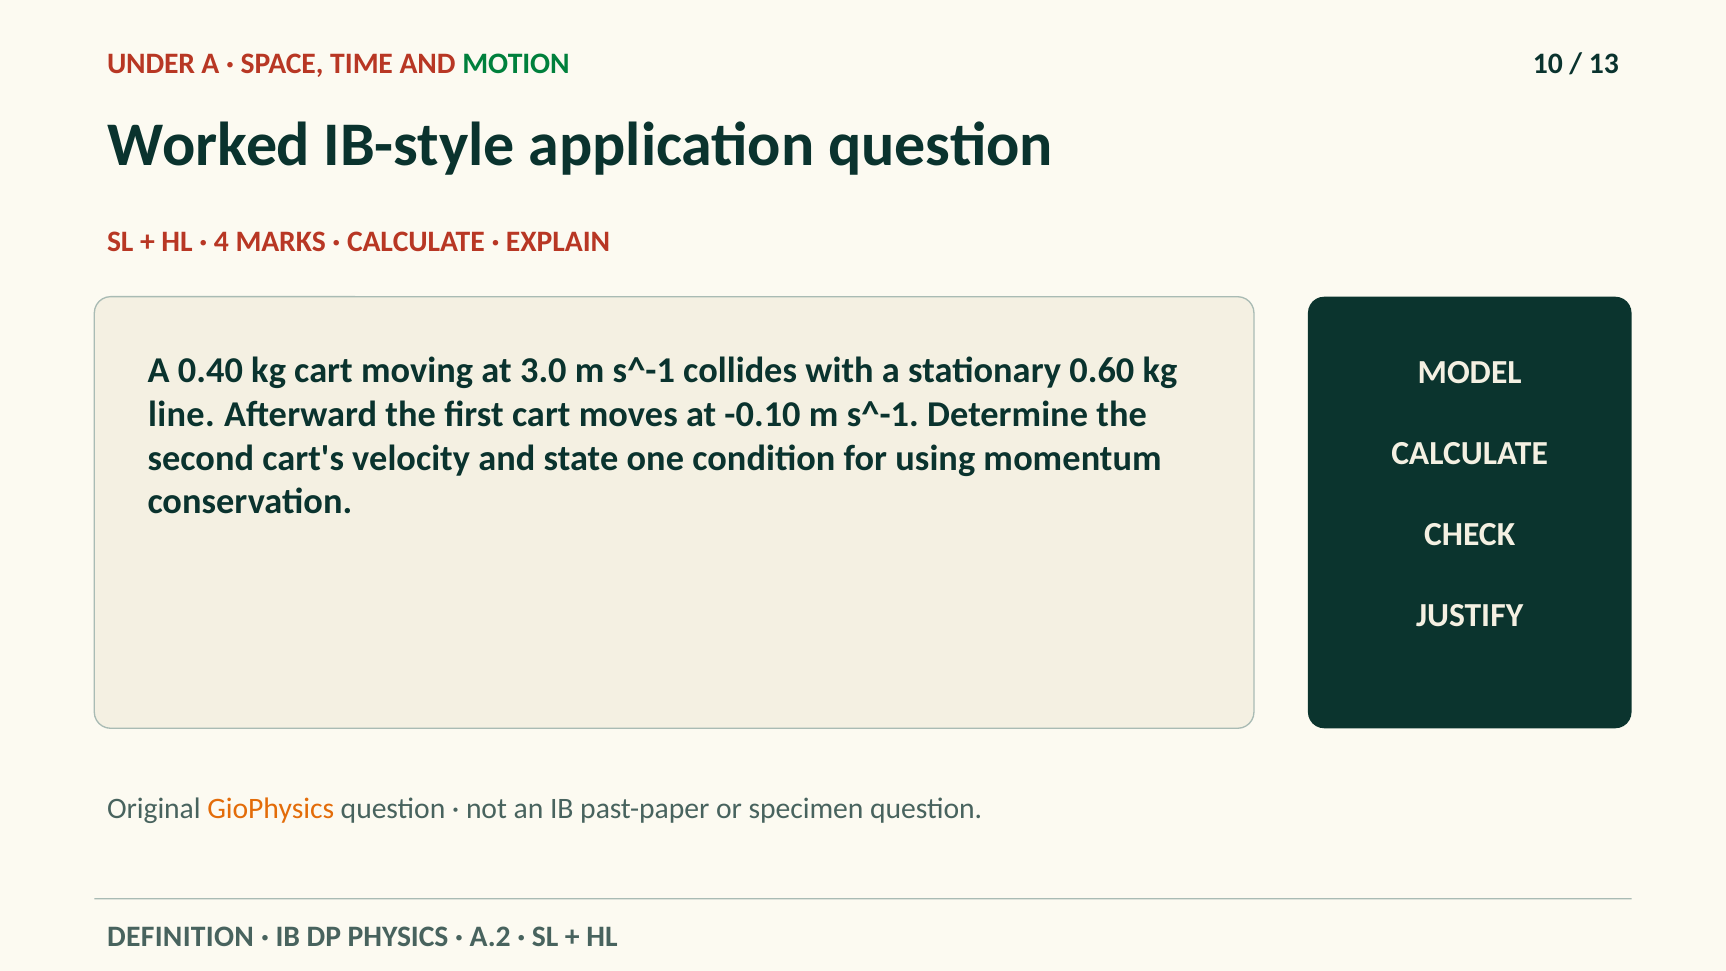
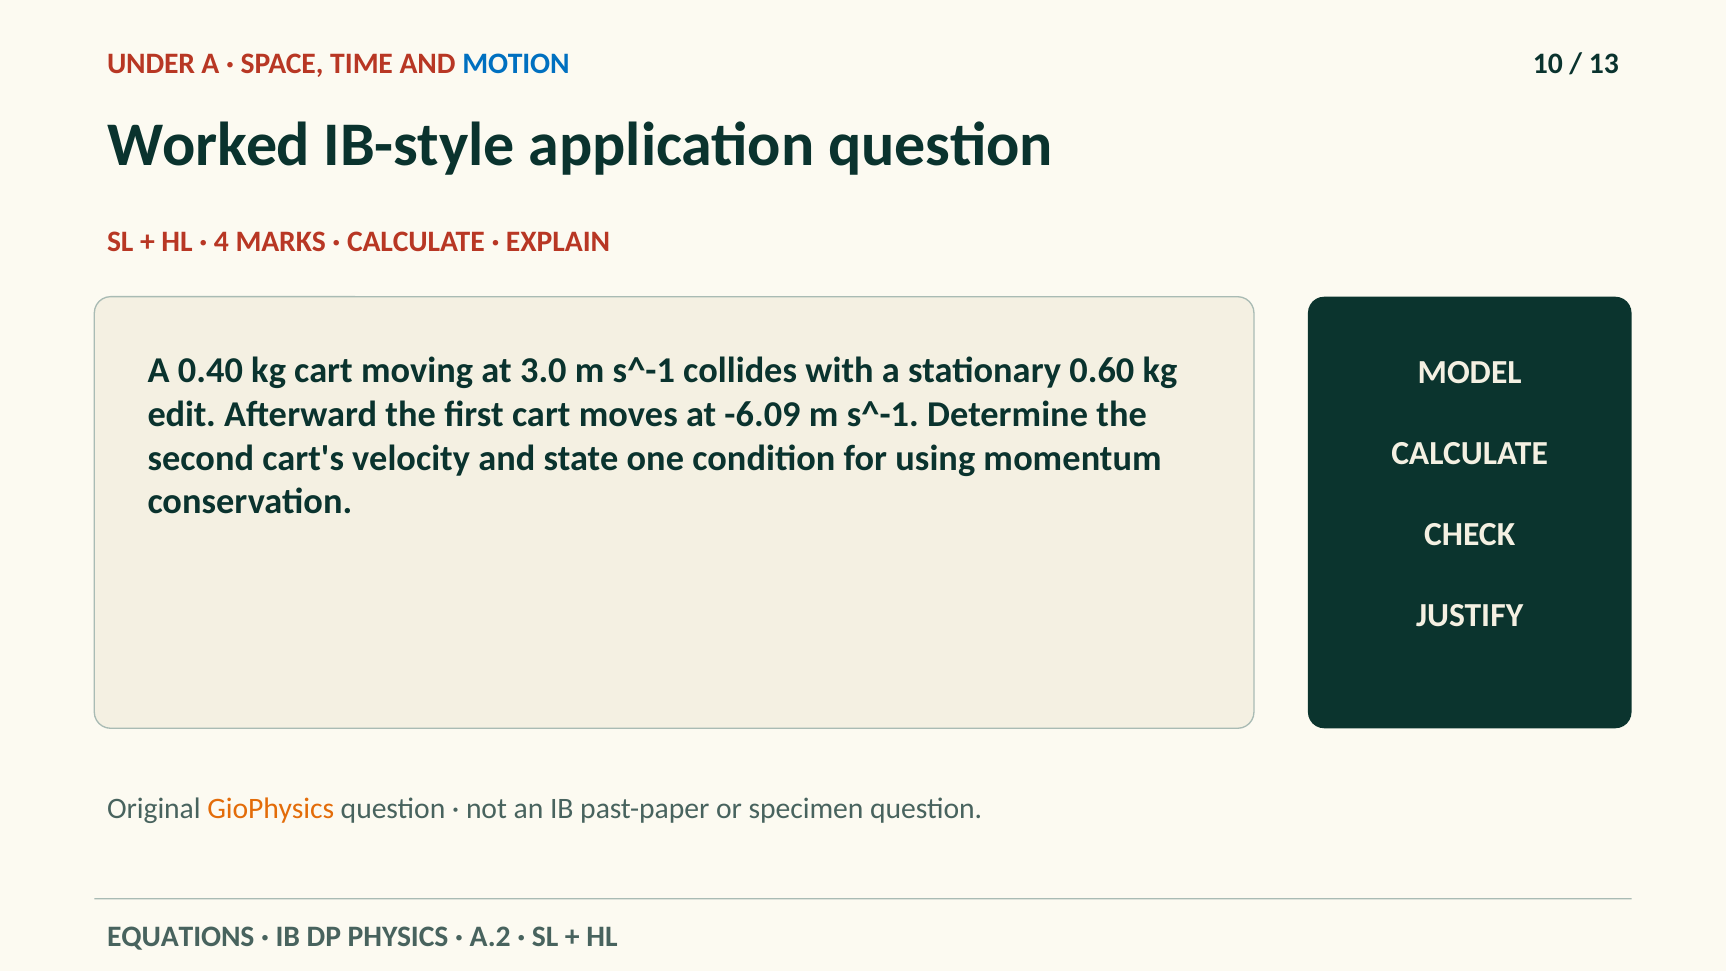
MOTION colour: green -> blue (516, 64)
line: line -> edit (182, 414)
-0.10: -0.10 -> -6.09 (763, 414)
DEFINITION: DEFINITION -> EQUATIONS (181, 936)
